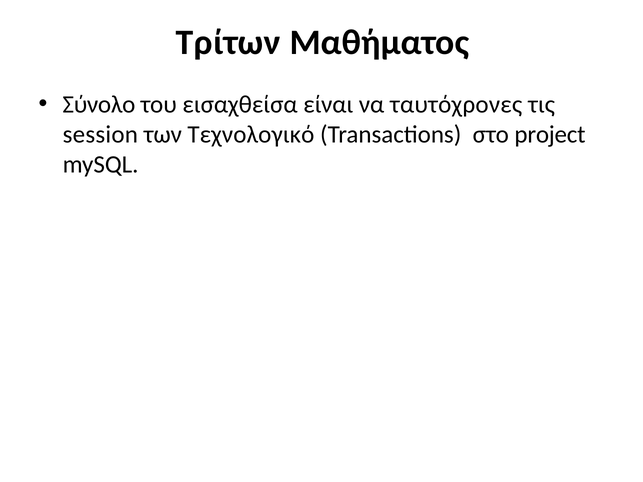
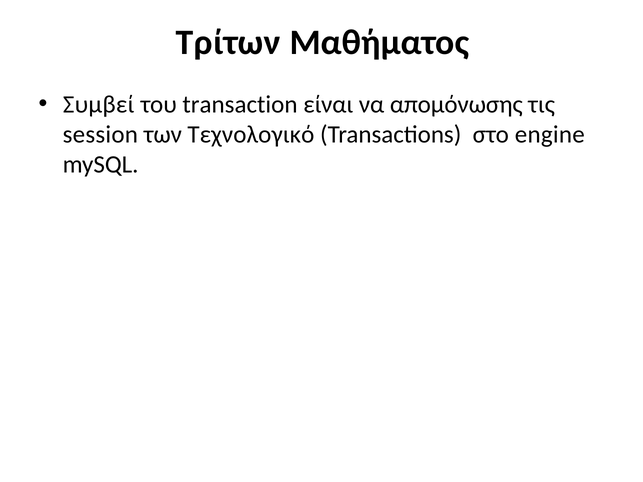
Σύνολο: Σύνολο -> Συμβεί (99, 104)
εισαχθείσα: εισαχθείσα -> transaction (240, 104)
ταυτόχρονες: ταυτόχρονες -> απομόνωσης (456, 104)
project: project -> engine (550, 135)
